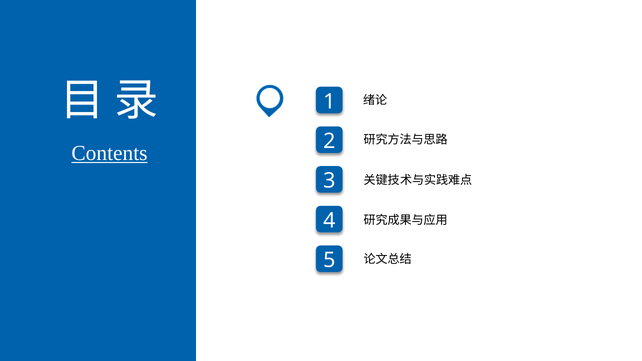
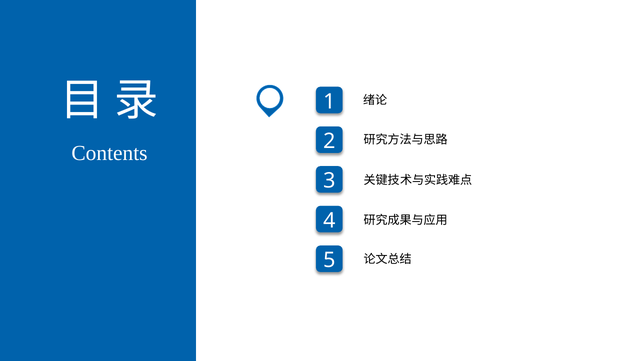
Contents underline: present -> none (109, 153)
